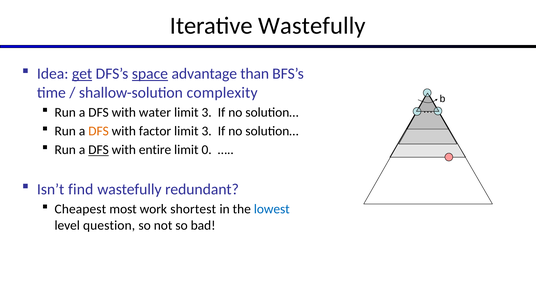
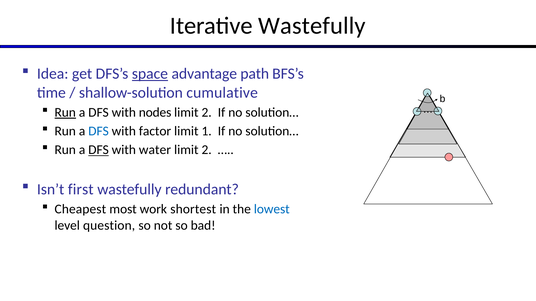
get underline: present -> none (82, 74)
than: than -> path (255, 74)
complexity: complexity -> cumulative (222, 93)
Run underline: none -> present (65, 113)
water: water -> nodes (155, 113)
3: 3 -> 2 (207, 113)
DFS colour: orange -> blue (99, 131)
3: 3 -> 1 (207, 131)
entire: entire -> water (155, 150)
0: 0 -> 2 (207, 150)
find: find -> first (81, 190)
